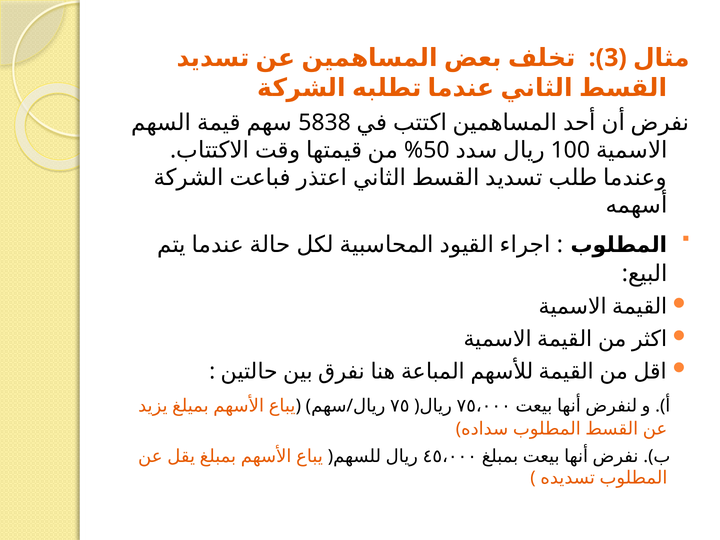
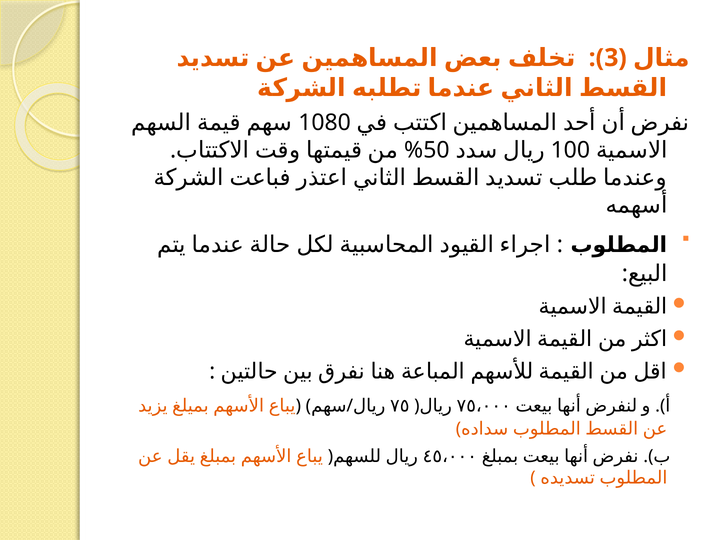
5838: 5838 -> 1080 (325, 122)
